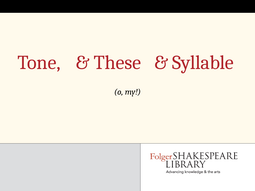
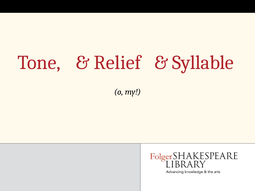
These: These -> Relief (117, 63)
